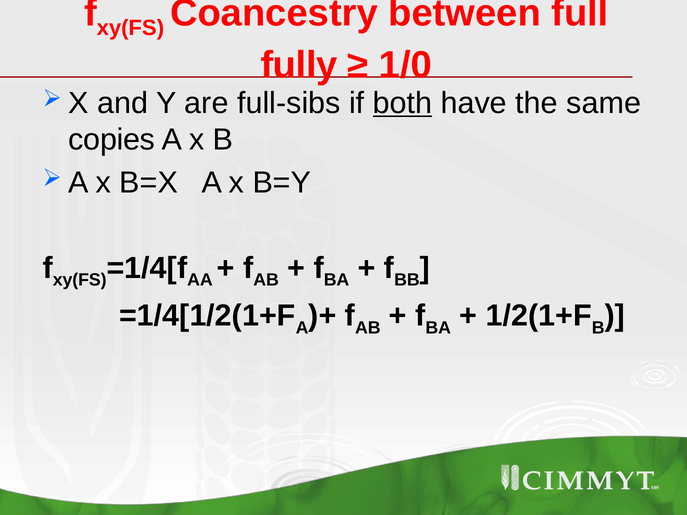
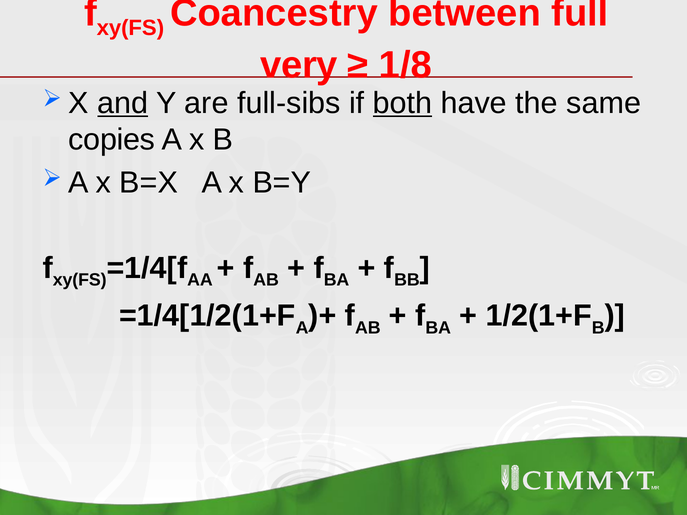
fully: fully -> very (299, 65)
1/0: 1/0 -> 1/8 (405, 65)
and underline: none -> present (123, 103)
